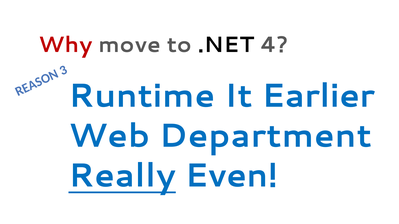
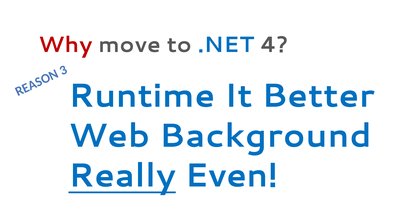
.NET colour: black -> blue (226, 45)
Earlier: Earlier -> Better (318, 96)
Department: Department -> Background (265, 136)
